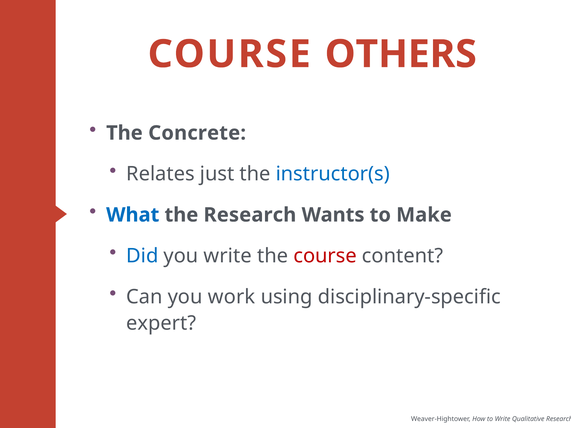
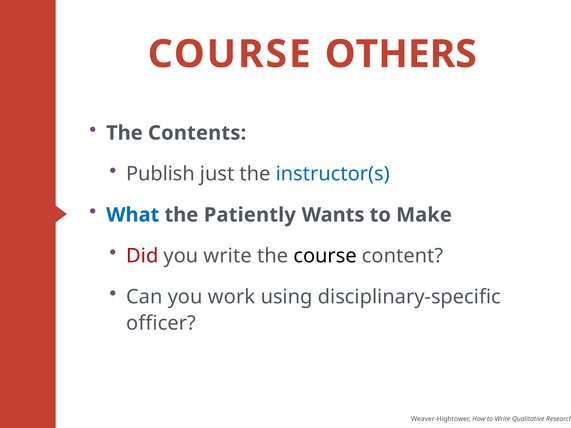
Concrete: Concrete -> Contents (197, 133)
Relates: Relates -> Publish (161, 174)
the Research: Research -> Patiently (250, 215)
Did colour: blue -> red (142, 256)
course colour: red -> black (325, 256)
expert: expert -> officer (161, 324)
